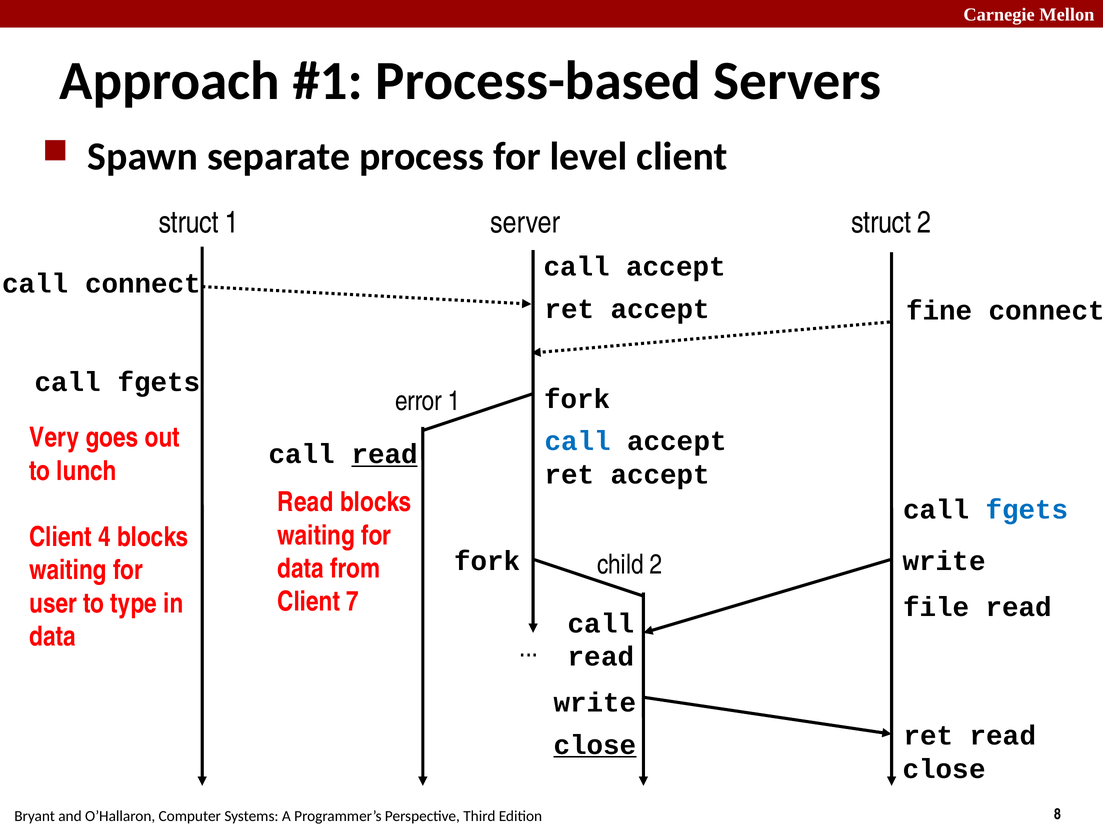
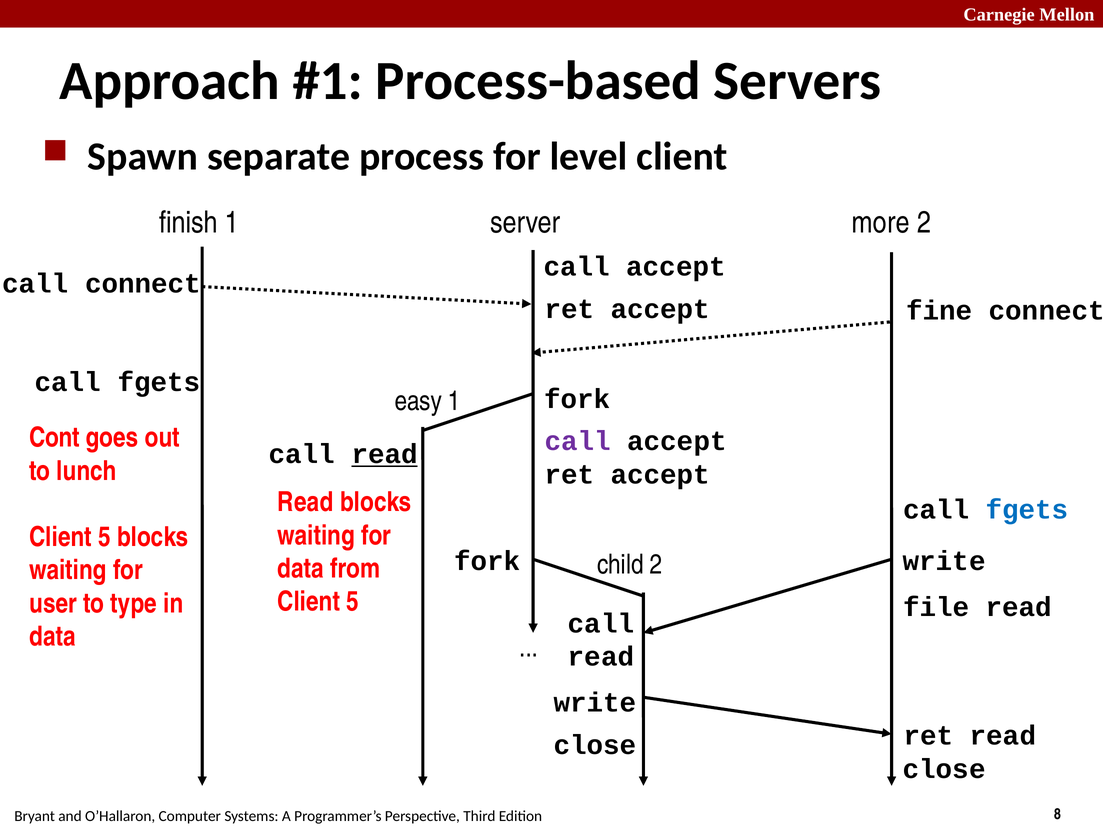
struct: struct -> finish (189, 222)
server struct: struct -> more (881, 222)
error: error -> easy (418, 401)
Very: Very -> Cont (54, 437)
call colour: blue -> purple (578, 441)
4: 4 -> 5 (104, 537)
7: 7 -> 5 (353, 601)
close underline: present -> none (595, 744)
